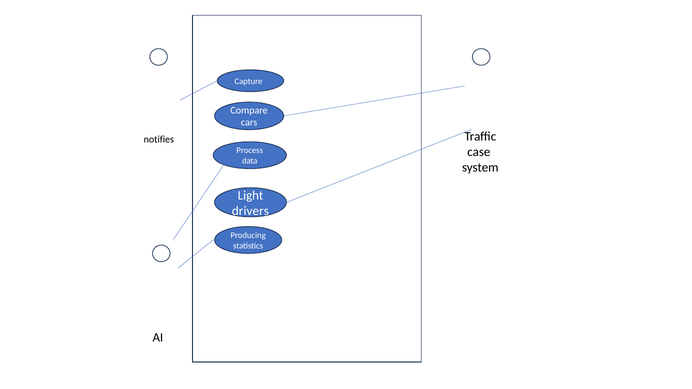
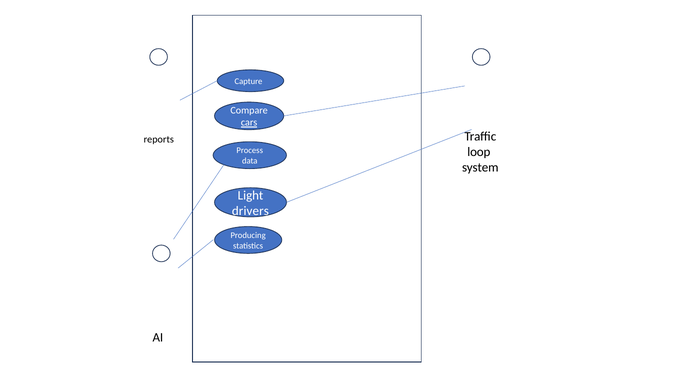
cars underline: none -> present (249, 123)
notifies: notifies -> reports (159, 139)
case: case -> loop (479, 152)
